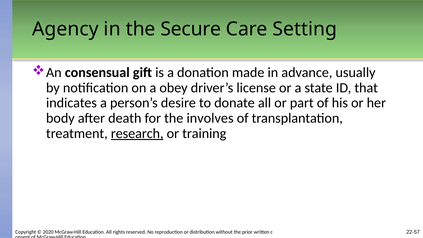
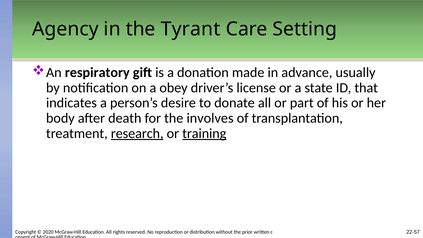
Secure: Secure -> Tyrant (191, 29)
consensual: consensual -> respiratory (97, 72)
training underline: none -> present (204, 133)
